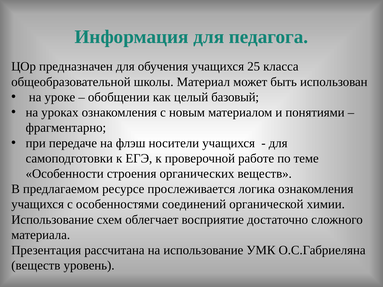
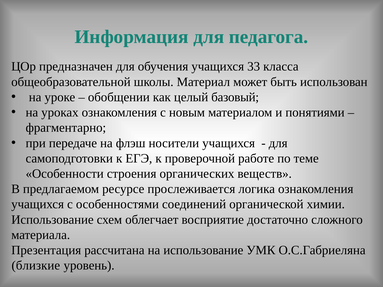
25: 25 -> 33 (254, 67)
веществ: веществ -> близкие (36, 266)
